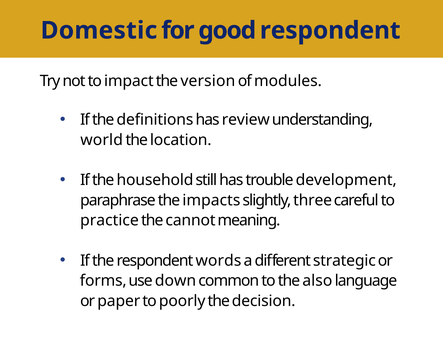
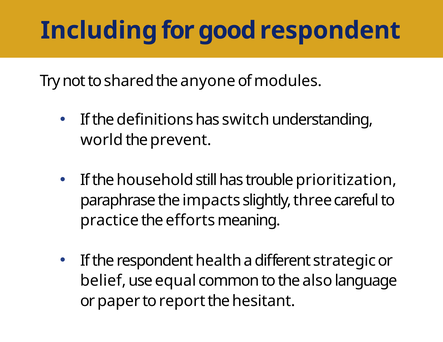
Domestic: Domestic -> Including (99, 30)
impact: impact -> shared (129, 81)
version: version -> anyone (208, 81)
review: review -> switch (246, 120)
location: location -> prevent (181, 140)
development: development -> prioritization (346, 180)
cannot: cannot -> efforts (190, 221)
words: words -> health (219, 261)
forms: forms -> belief (103, 281)
down: down -> equal (175, 281)
poorly: poorly -> report (182, 301)
decision: decision -> hesitant (264, 301)
